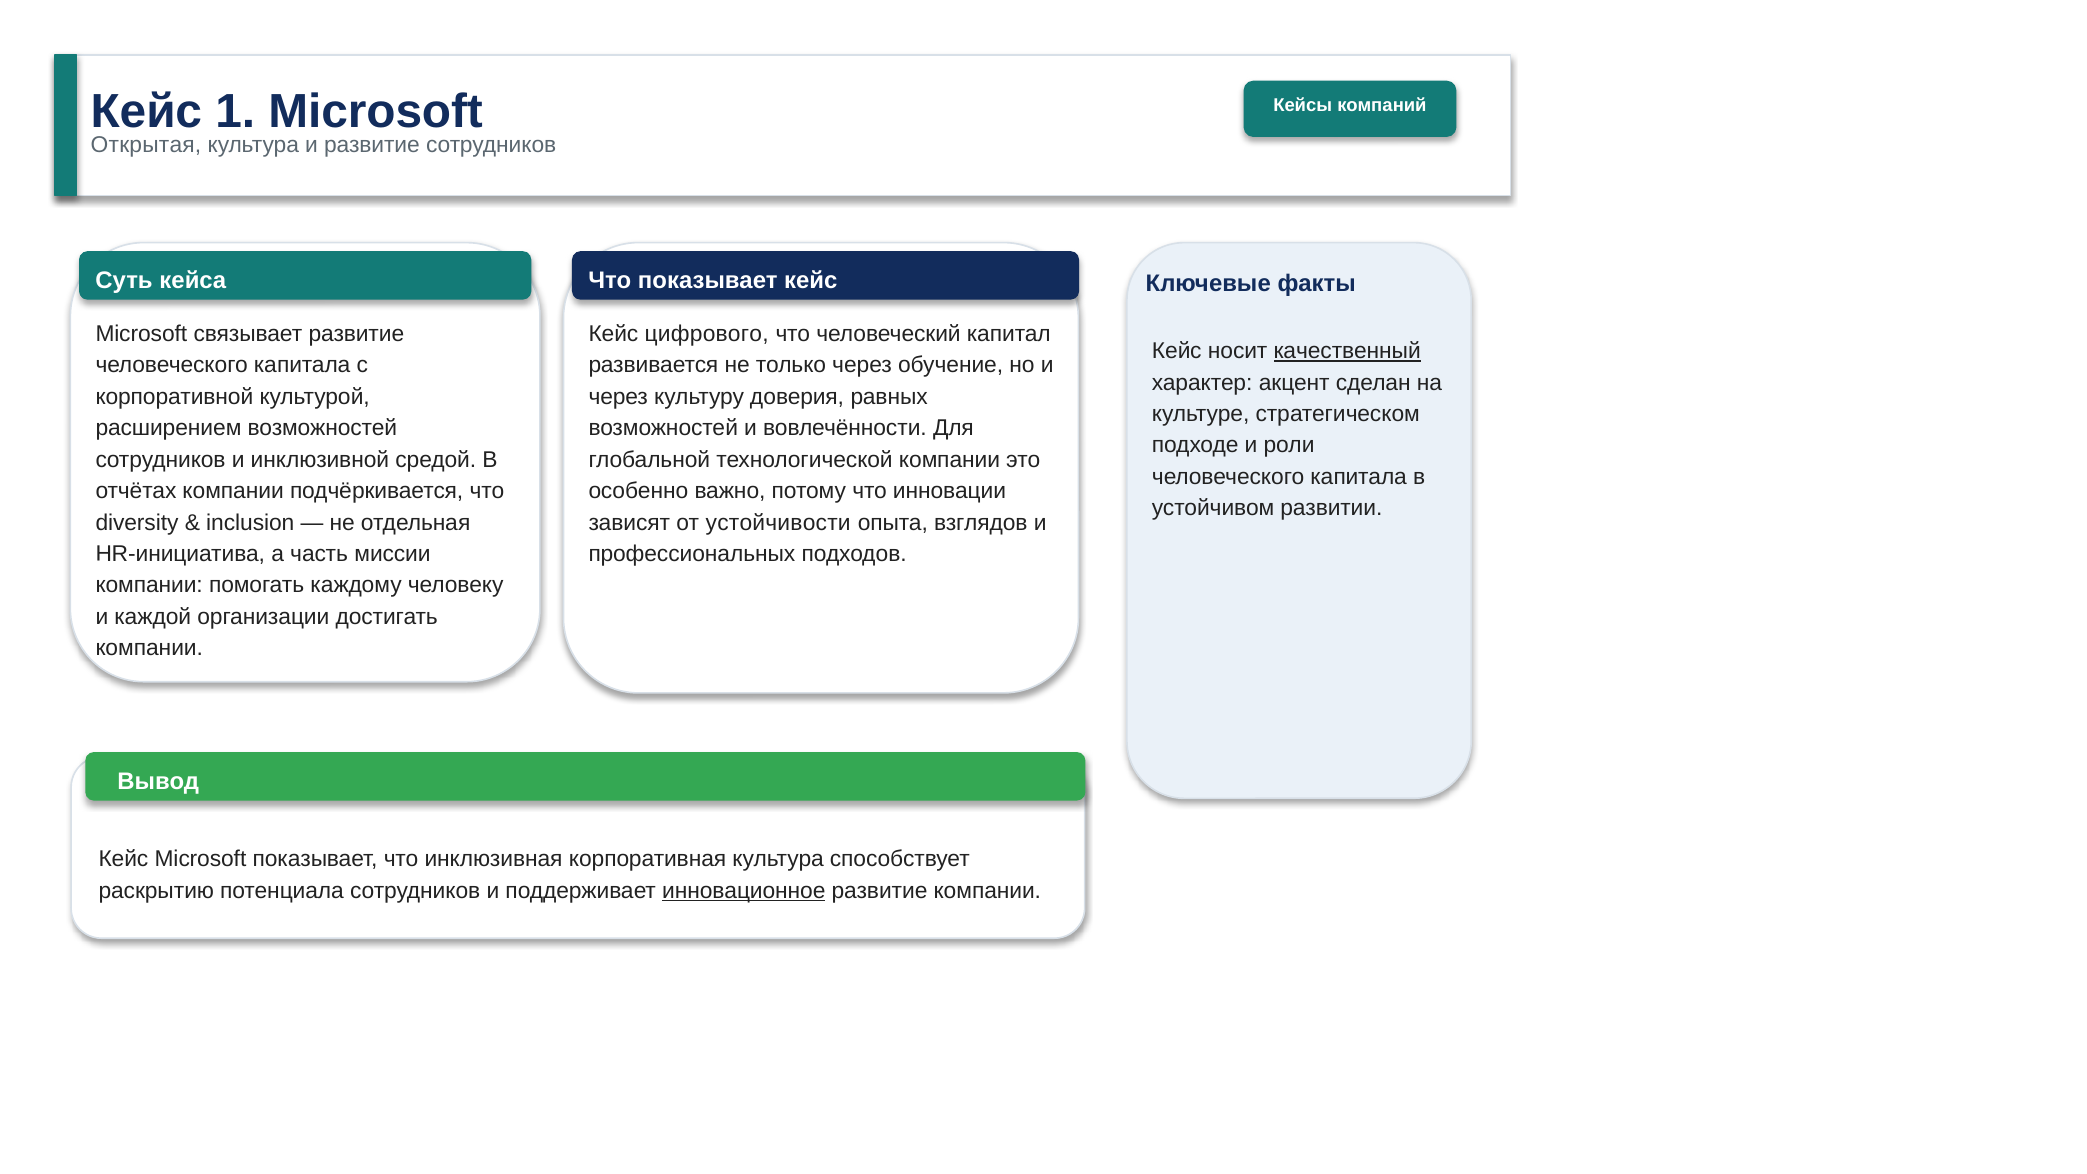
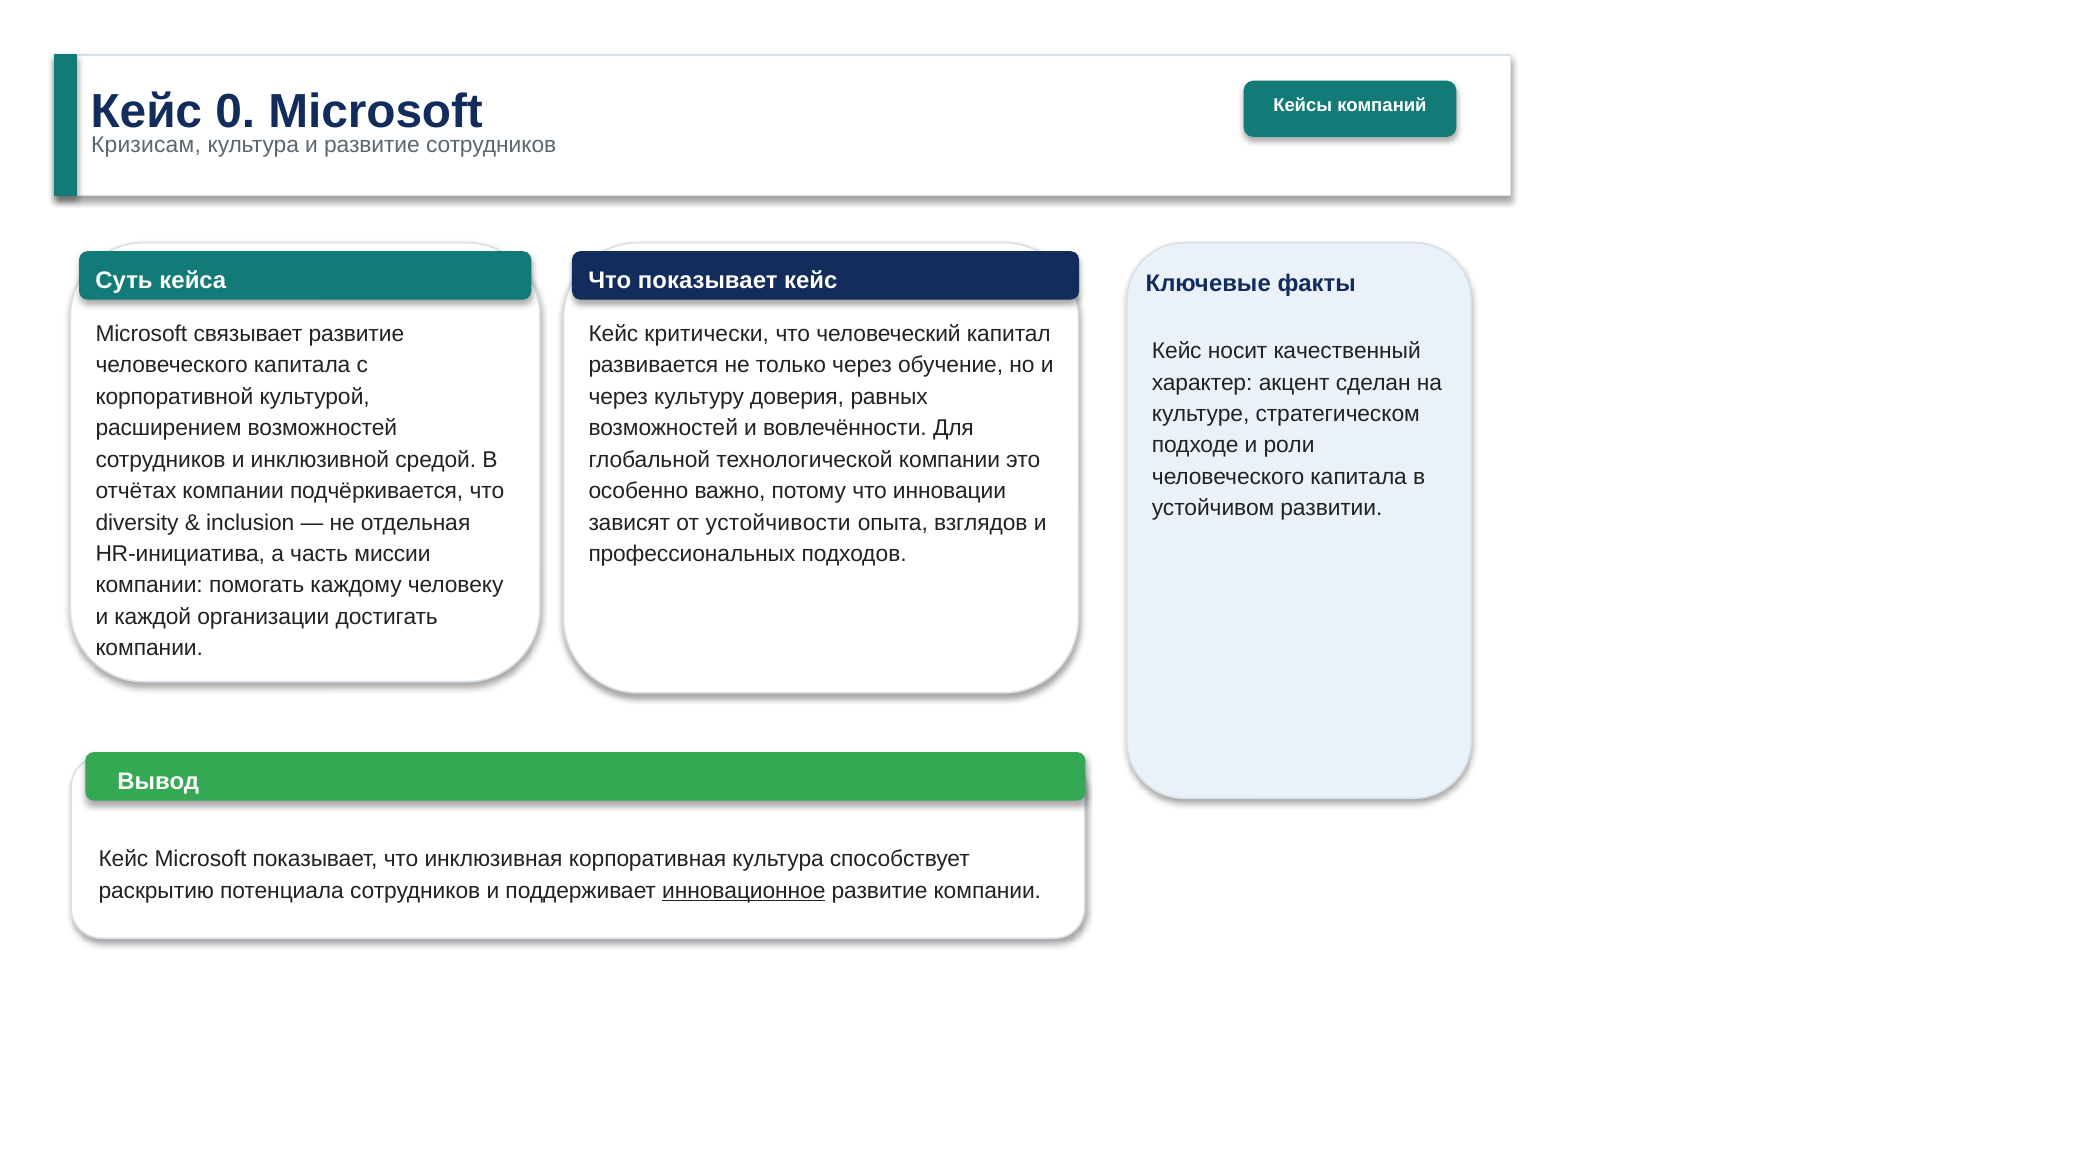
1: 1 -> 0 (235, 111)
Открытая: Открытая -> Кризисам (146, 145)
цифрового: цифрового -> критически (707, 334)
качественный underline: present -> none (1347, 351)
